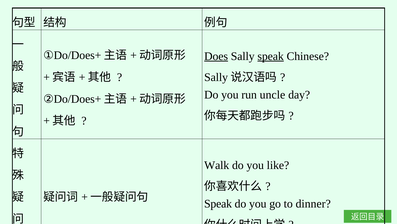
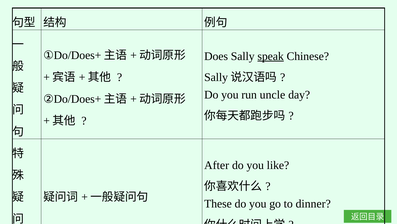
Does underline: present -> none (216, 56)
Walk: Walk -> After (217, 165)
Speak: Speak -> These (218, 203)
